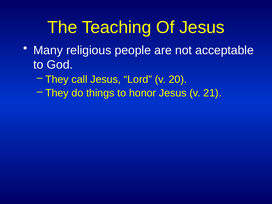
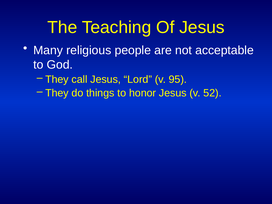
20: 20 -> 95 (178, 79)
21: 21 -> 52 (212, 93)
